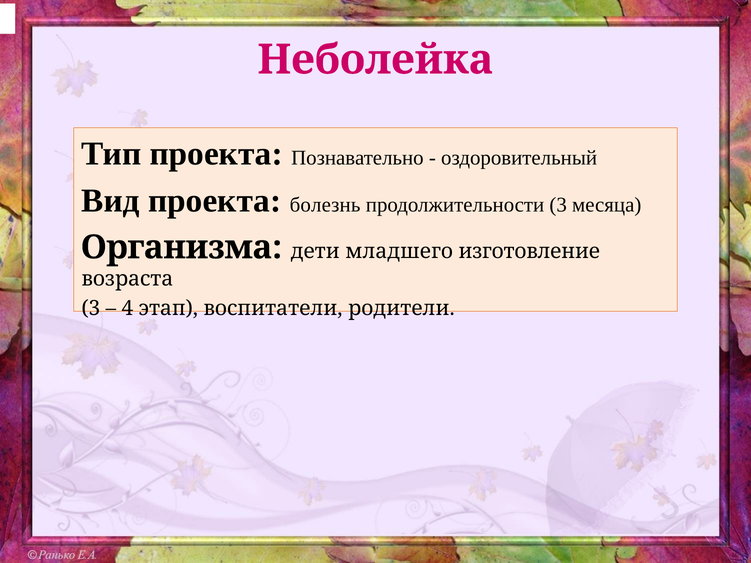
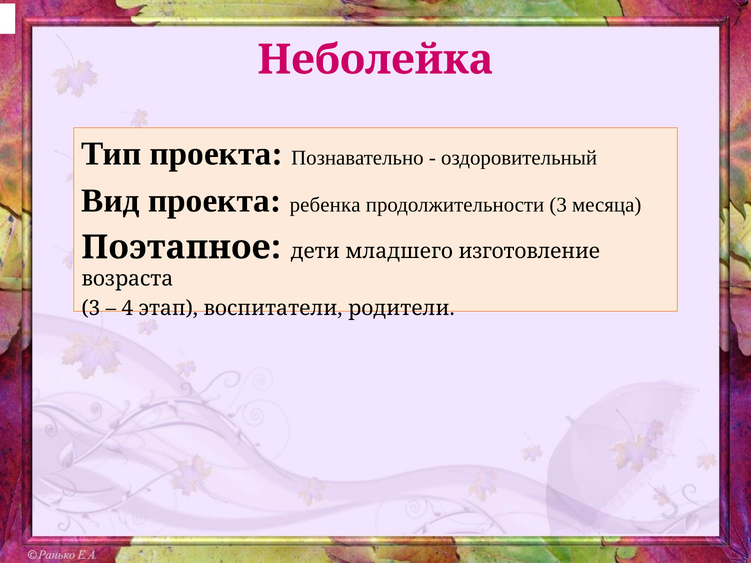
болезнь: болезнь -> ребенка (325, 205)
Организма: Организма -> Поэтапное (181, 247)
